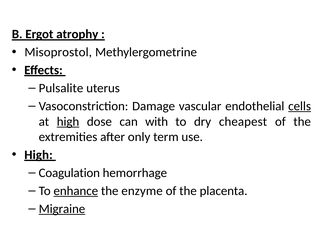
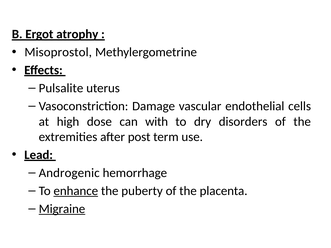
cells underline: present -> none (300, 106)
high underline: present -> none (68, 122)
cheapest: cheapest -> disorders (243, 122)
only: only -> post (139, 137)
High: High -> Lead (39, 155)
Coagulation: Coagulation -> Androgenic (69, 173)
enzyme: enzyme -> puberty (142, 191)
